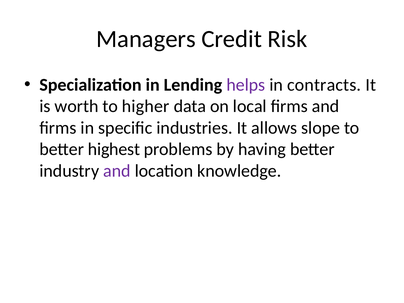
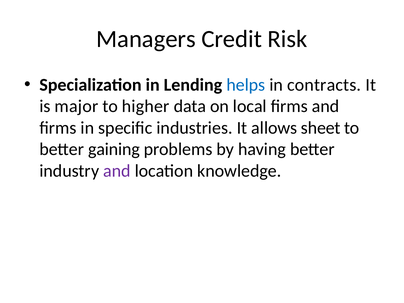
helps colour: purple -> blue (246, 85)
worth: worth -> major (76, 106)
slope: slope -> sheet (321, 128)
highest: highest -> gaining (114, 149)
